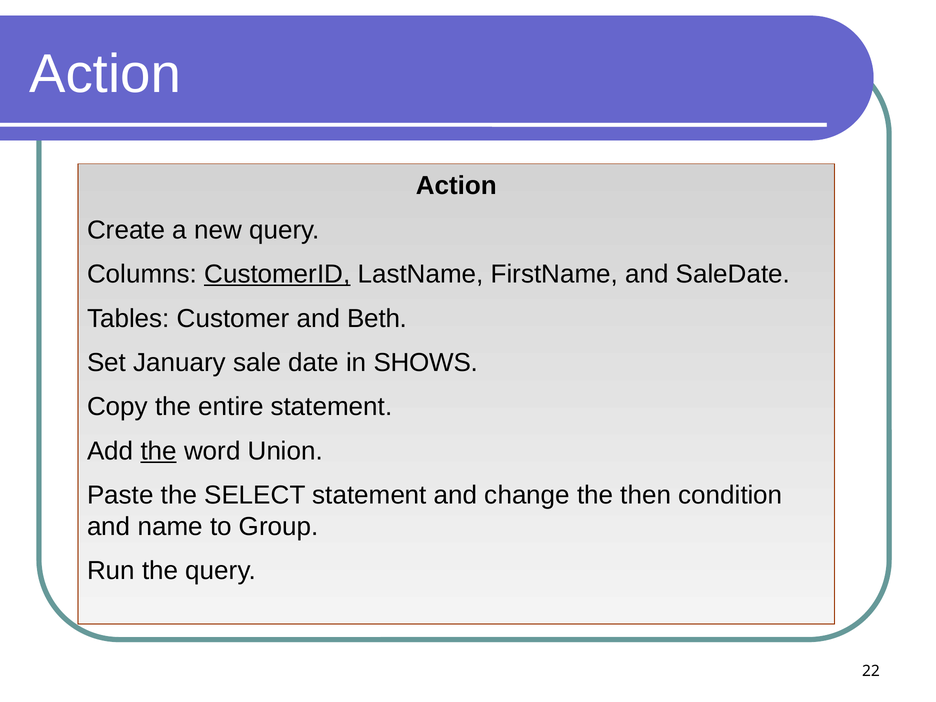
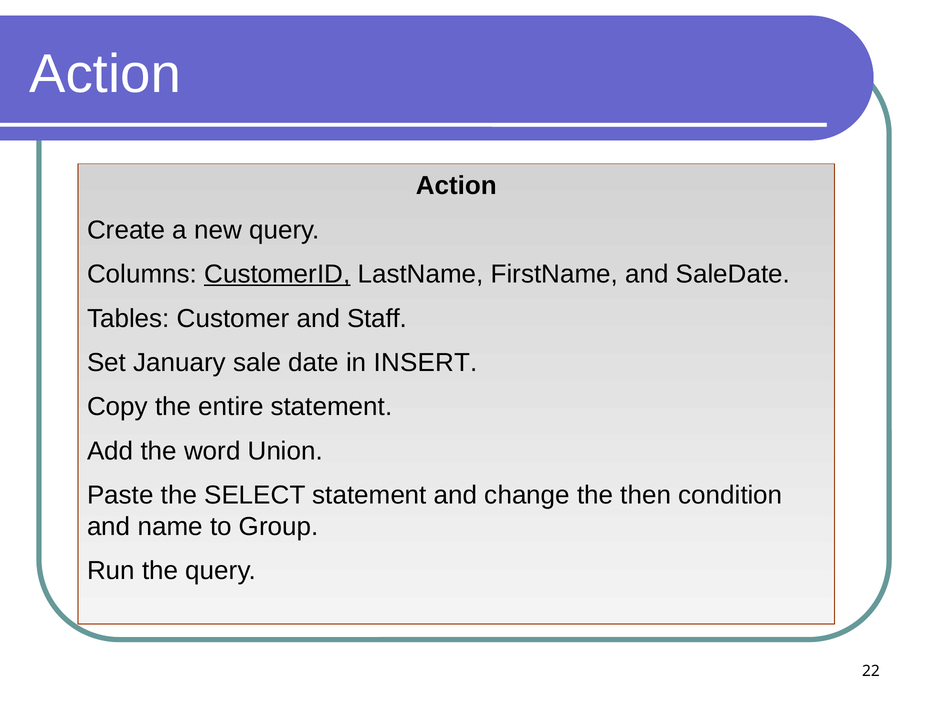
Beth: Beth -> Staff (377, 318)
SHOWS: SHOWS -> INSERT (426, 363)
the underline: present -> none (159, 451)
